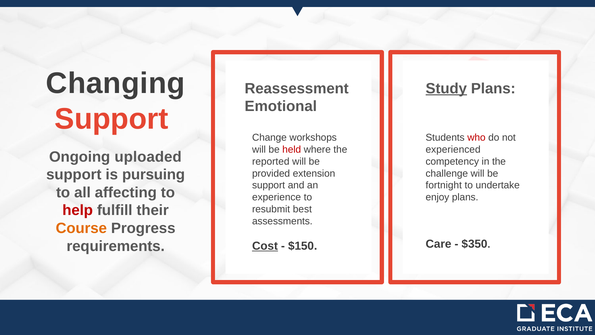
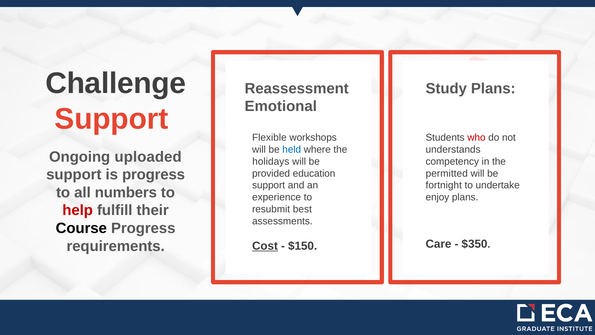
Changing: Changing -> Challenge (116, 83)
Study underline: present -> none (446, 88)
Change: Change -> Flexible (269, 138)
held colour: red -> blue (292, 149)
experienced: experienced -> understands (453, 149)
reported: reported -> holidays (271, 161)
is pursuing: pursuing -> progress (154, 175)
extension: extension -> education (314, 173)
challenge: challenge -> permitted (447, 173)
affecting: affecting -> numbers (126, 192)
Course colour: orange -> black (81, 228)
